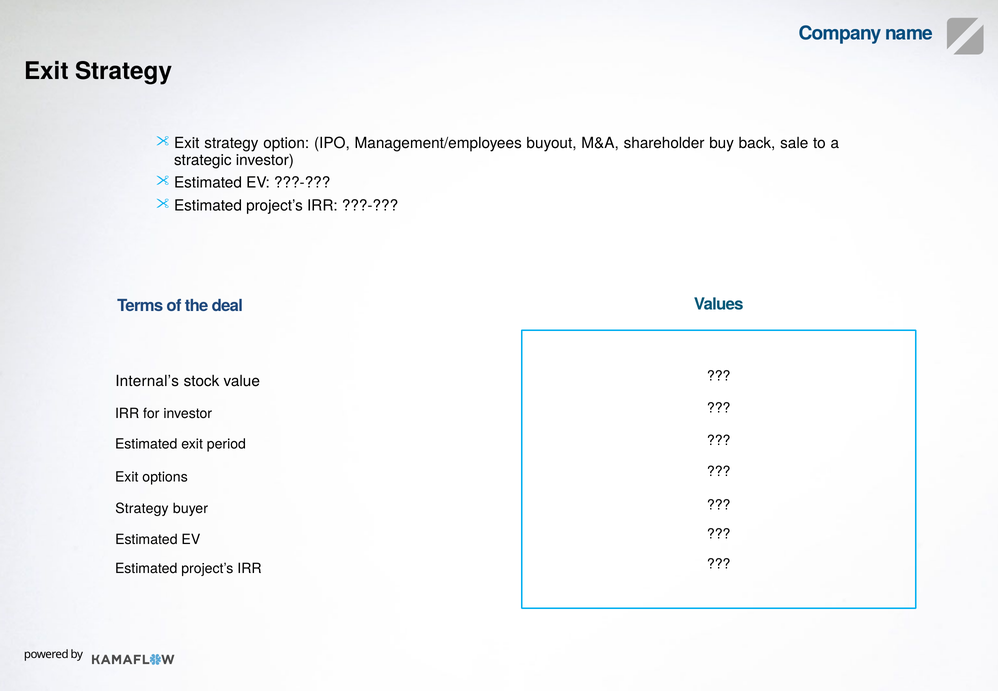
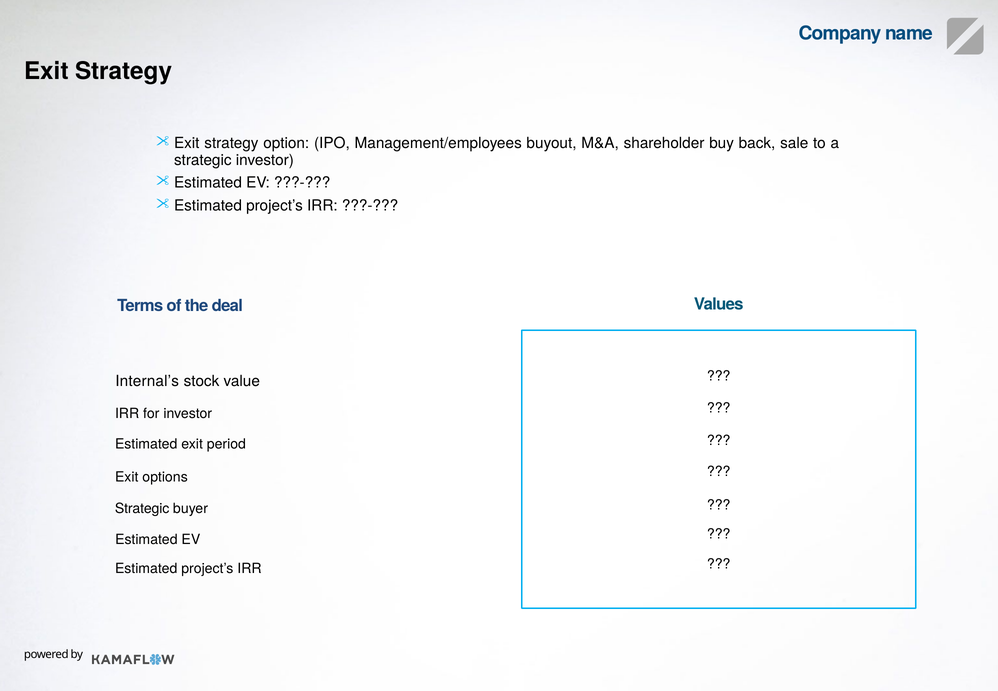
Strategy: Strategy -> Strategic (142, 508)
